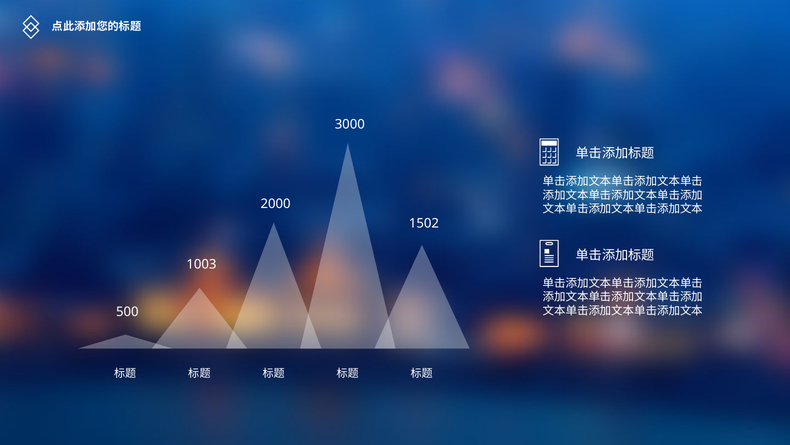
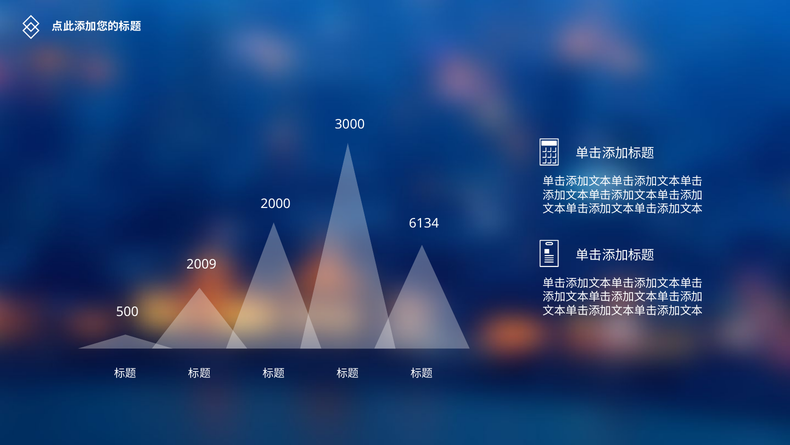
1502: 1502 -> 6134 (424, 223)
1003: 1003 -> 2009 (201, 264)
